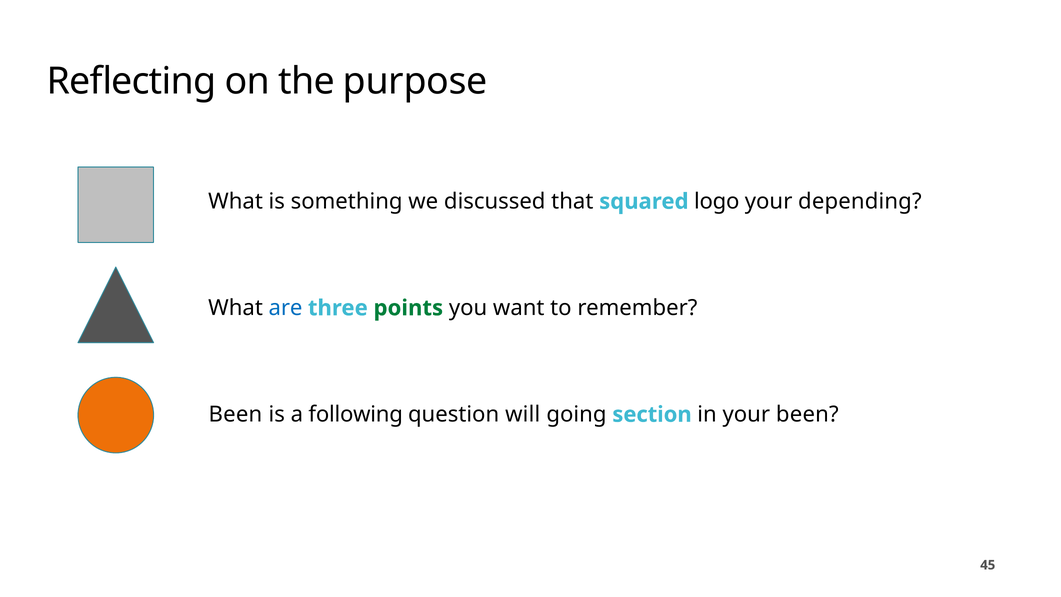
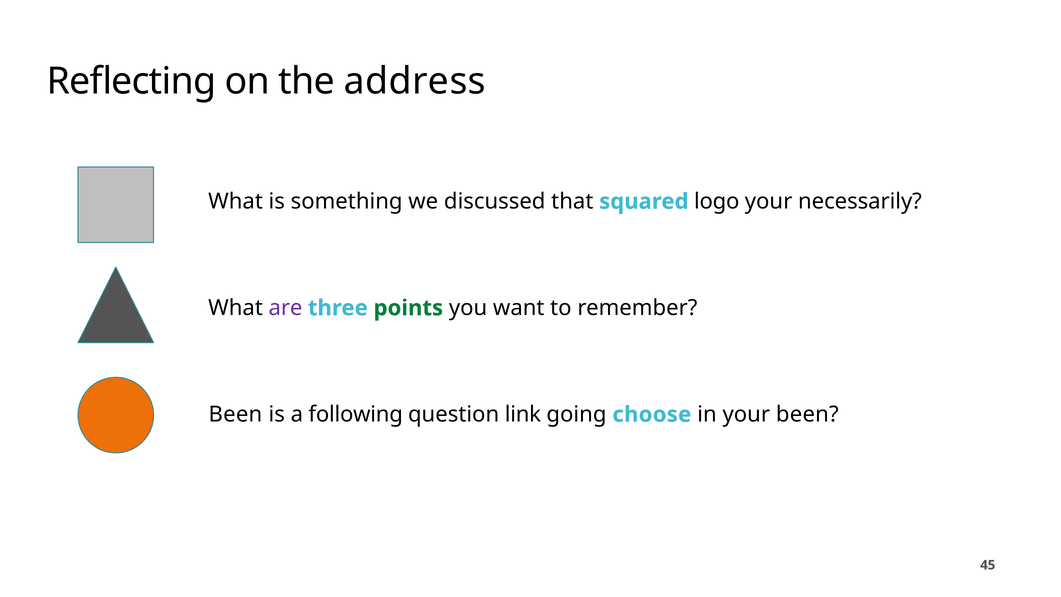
purpose: purpose -> address (415, 81)
depending: depending -> necessarily (860, 201)
are colour: blue -> purple (285, 308)
will: will -> link (523, 414)
section: section -> choose (652, 414)
